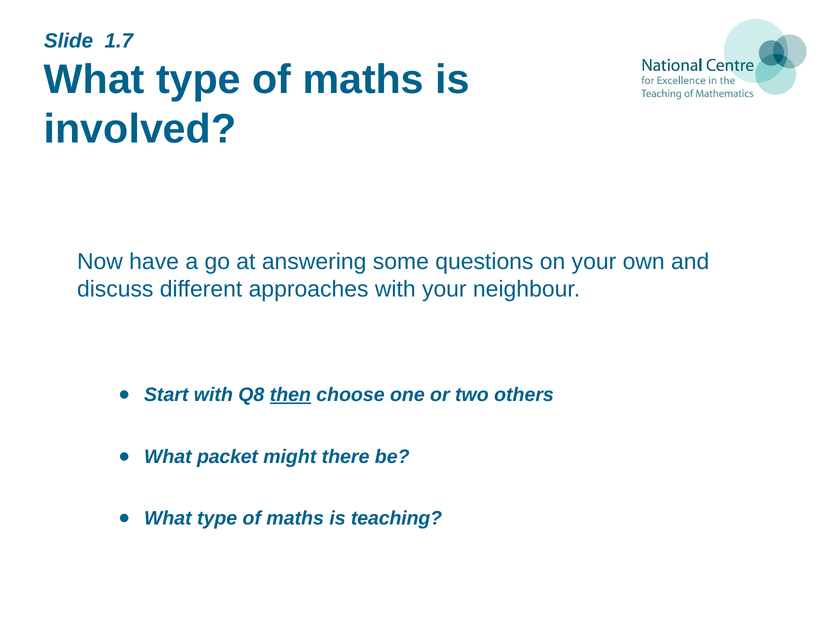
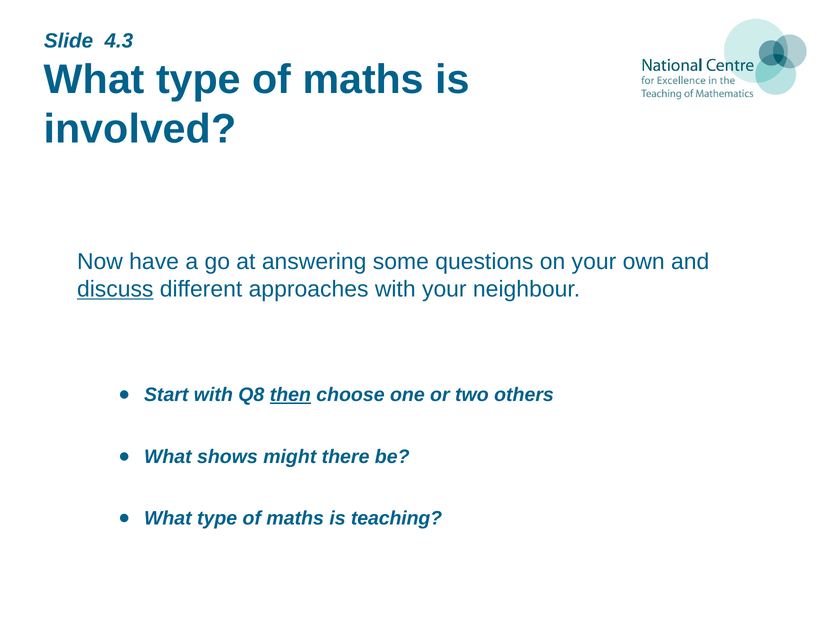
1.7: 1.7 -> 4.3 (119, 41)
discuss underline: none -> present (115, 289)
packet: packet -> shows (227, 456)
